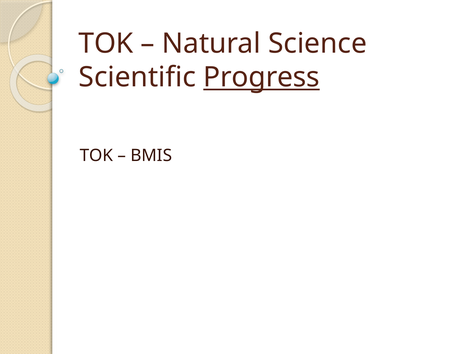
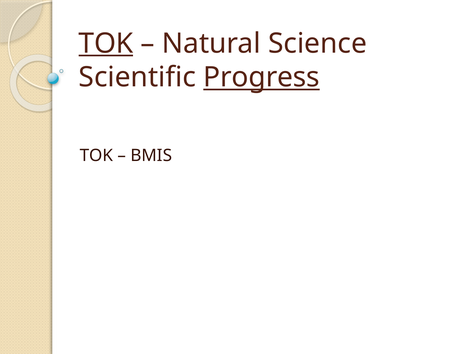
TOK underline: none -> present (106, 43)
